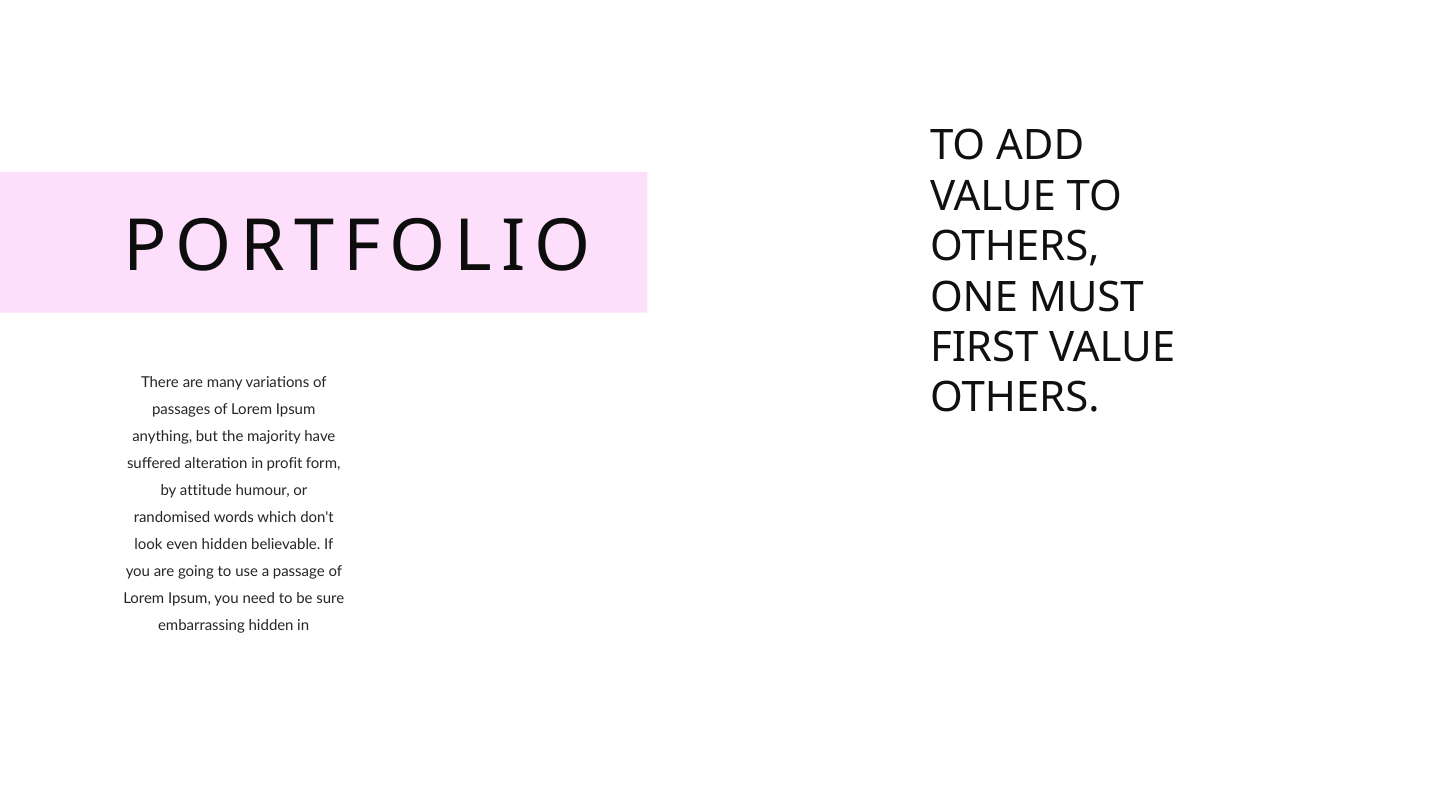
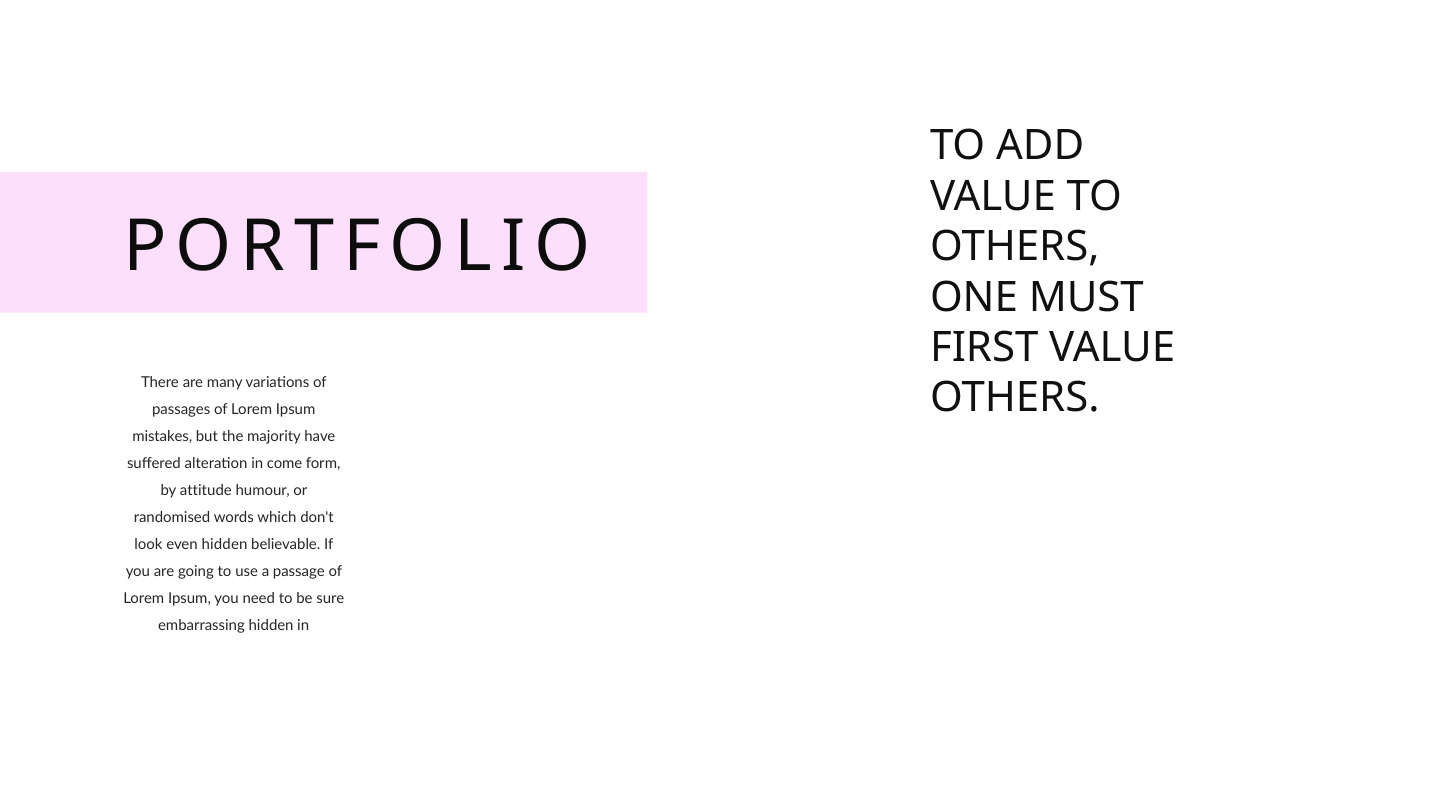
anything: anything -> mistakes (162, 436)
profit: profit -> come (285, 463)
